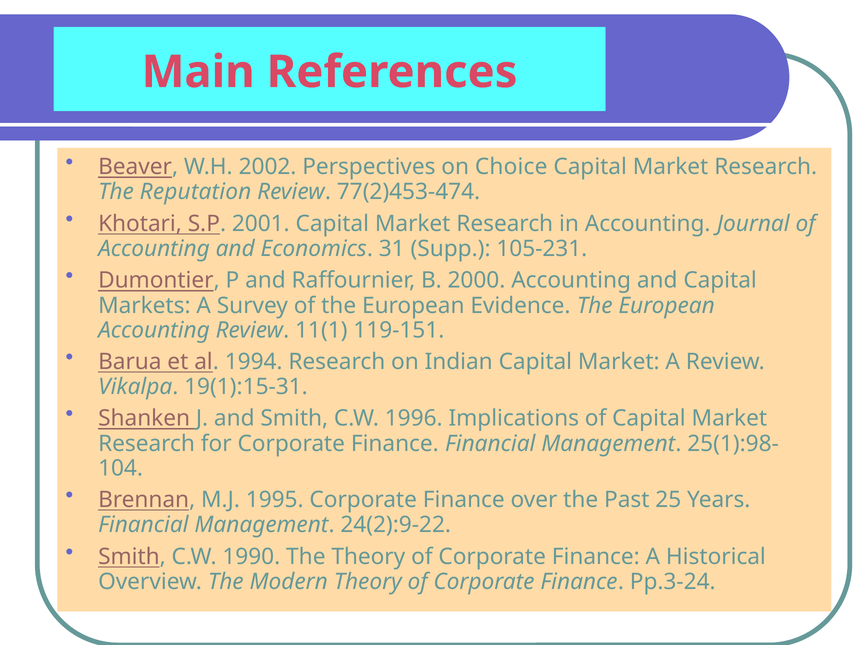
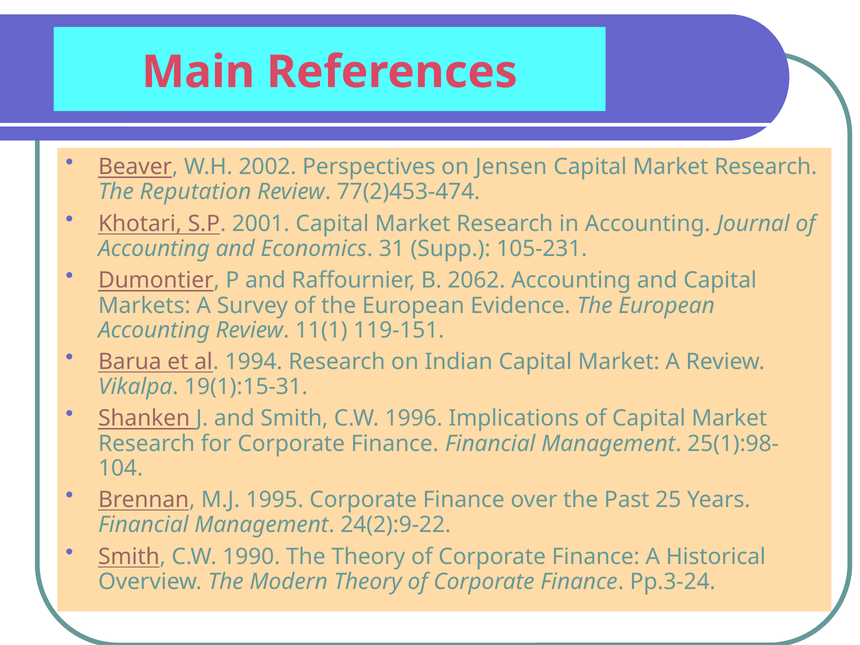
Choice: Choice -> Jensen (511, 167)
2000: 2000 -> 2062 (476, 280)
